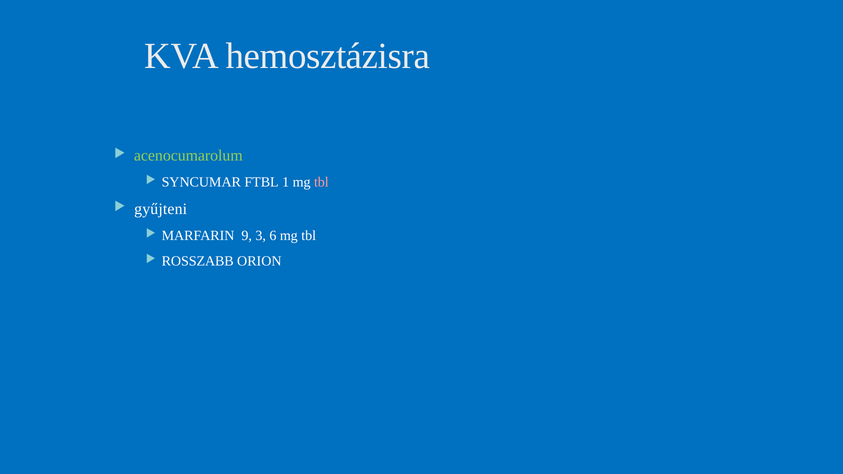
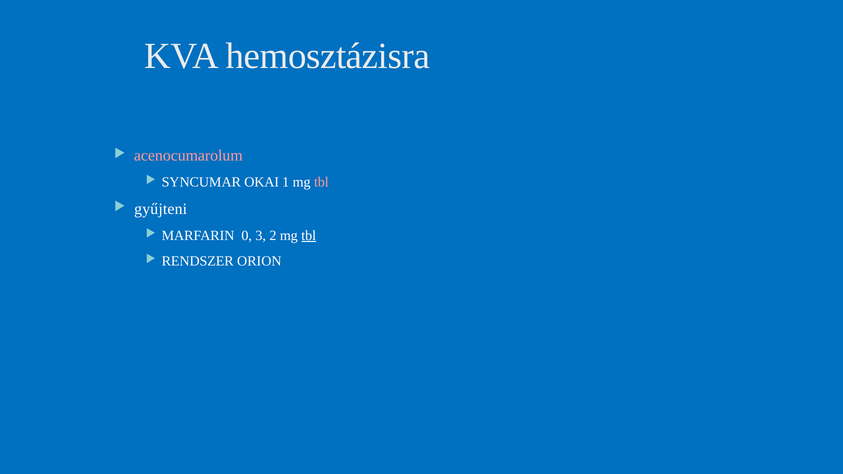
acenocumarolum colour: light green -> pink (188, 156)
FTBL: FTBL -> OKAI (262, 182)
9: 9 -> 0 (247, 236)
6: 6 -> 2 (273, 236)
tbl underline: none -> present (309, 236)
ROSSZABB: ROSSZABB -> RENDSZER (198, 261)
